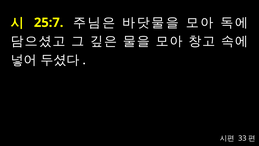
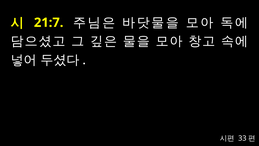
25:7: 25:7 -> 21:7 (49, 23)
